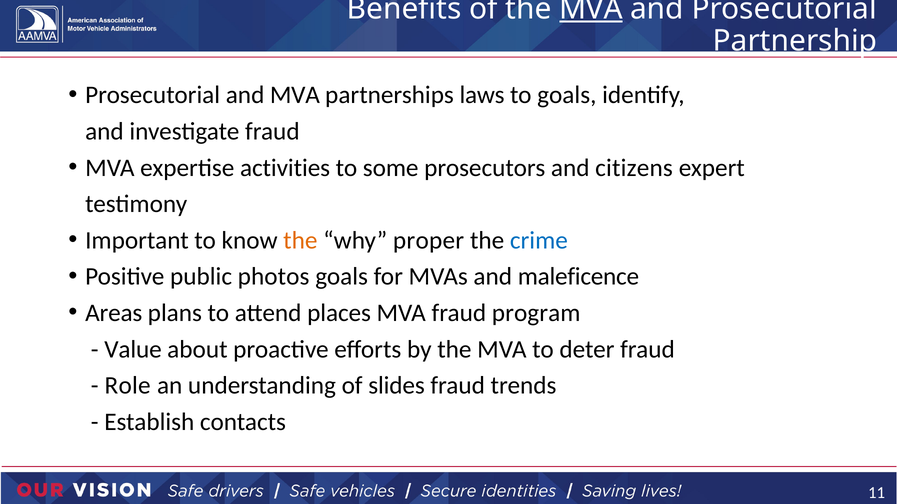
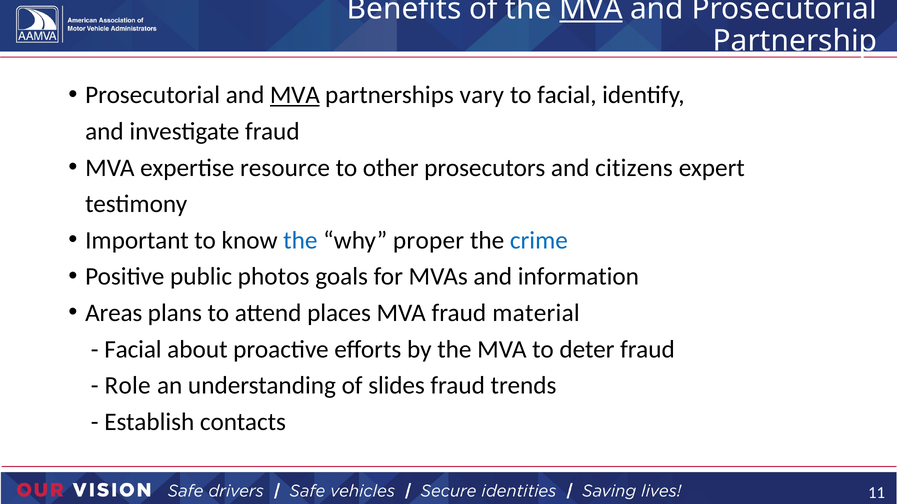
MVA underline: none -> present (295, 95)
laws: laws -> vary (482, 95)
to goals: goals -> facial (567, 95)
activities: activities -> resource (285, 168)
some: some -> other (391, 168)
the colour: orange -> blue (300, 241)
maleficence: maleficence -> information (578, 277)
program: program -> material (536, 313)
Value: Value -> Facial (133, 350)
